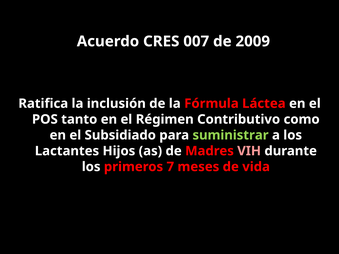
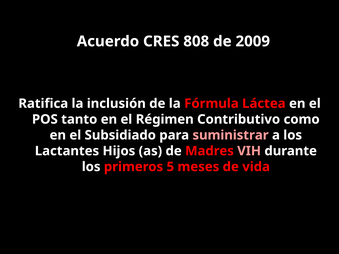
007: 007 -> 808 (196, 41)
suministrar colour: light green -> pink (231, 135)
7: 7 -> 5 (170, 167)
